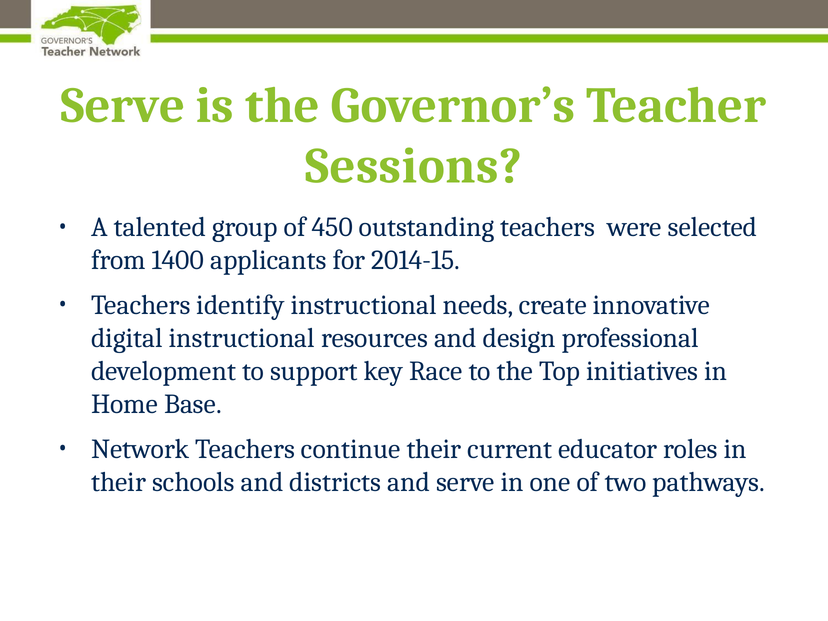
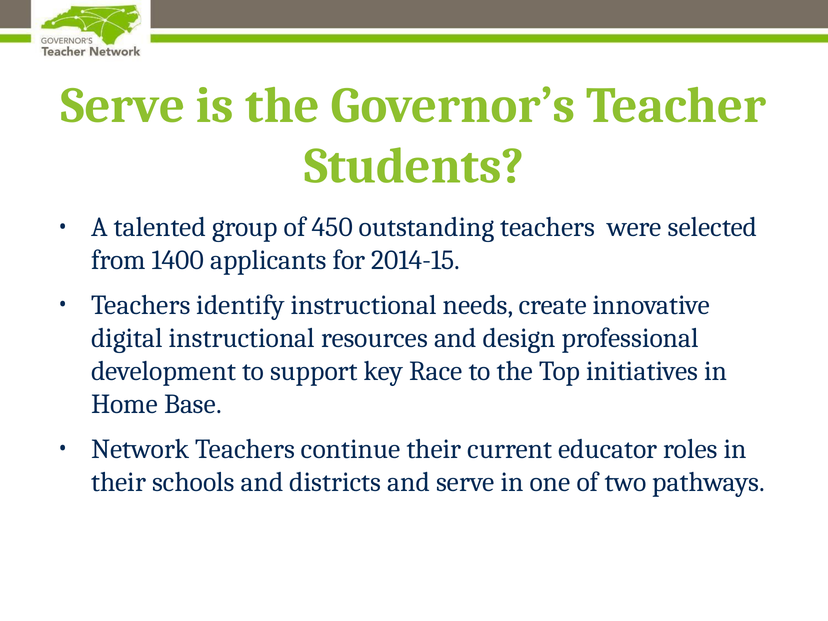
Sessions: Sessions -> Students (414, 166)
